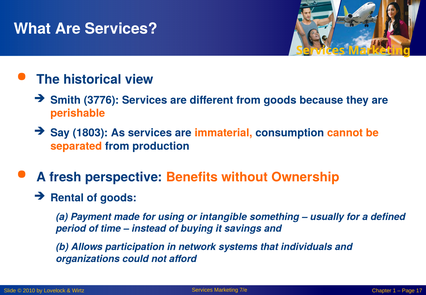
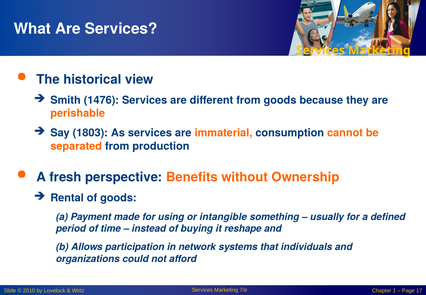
3776: 3776 -> 1476 (101, 100)
savings: savings -> reshape (243, 229)
